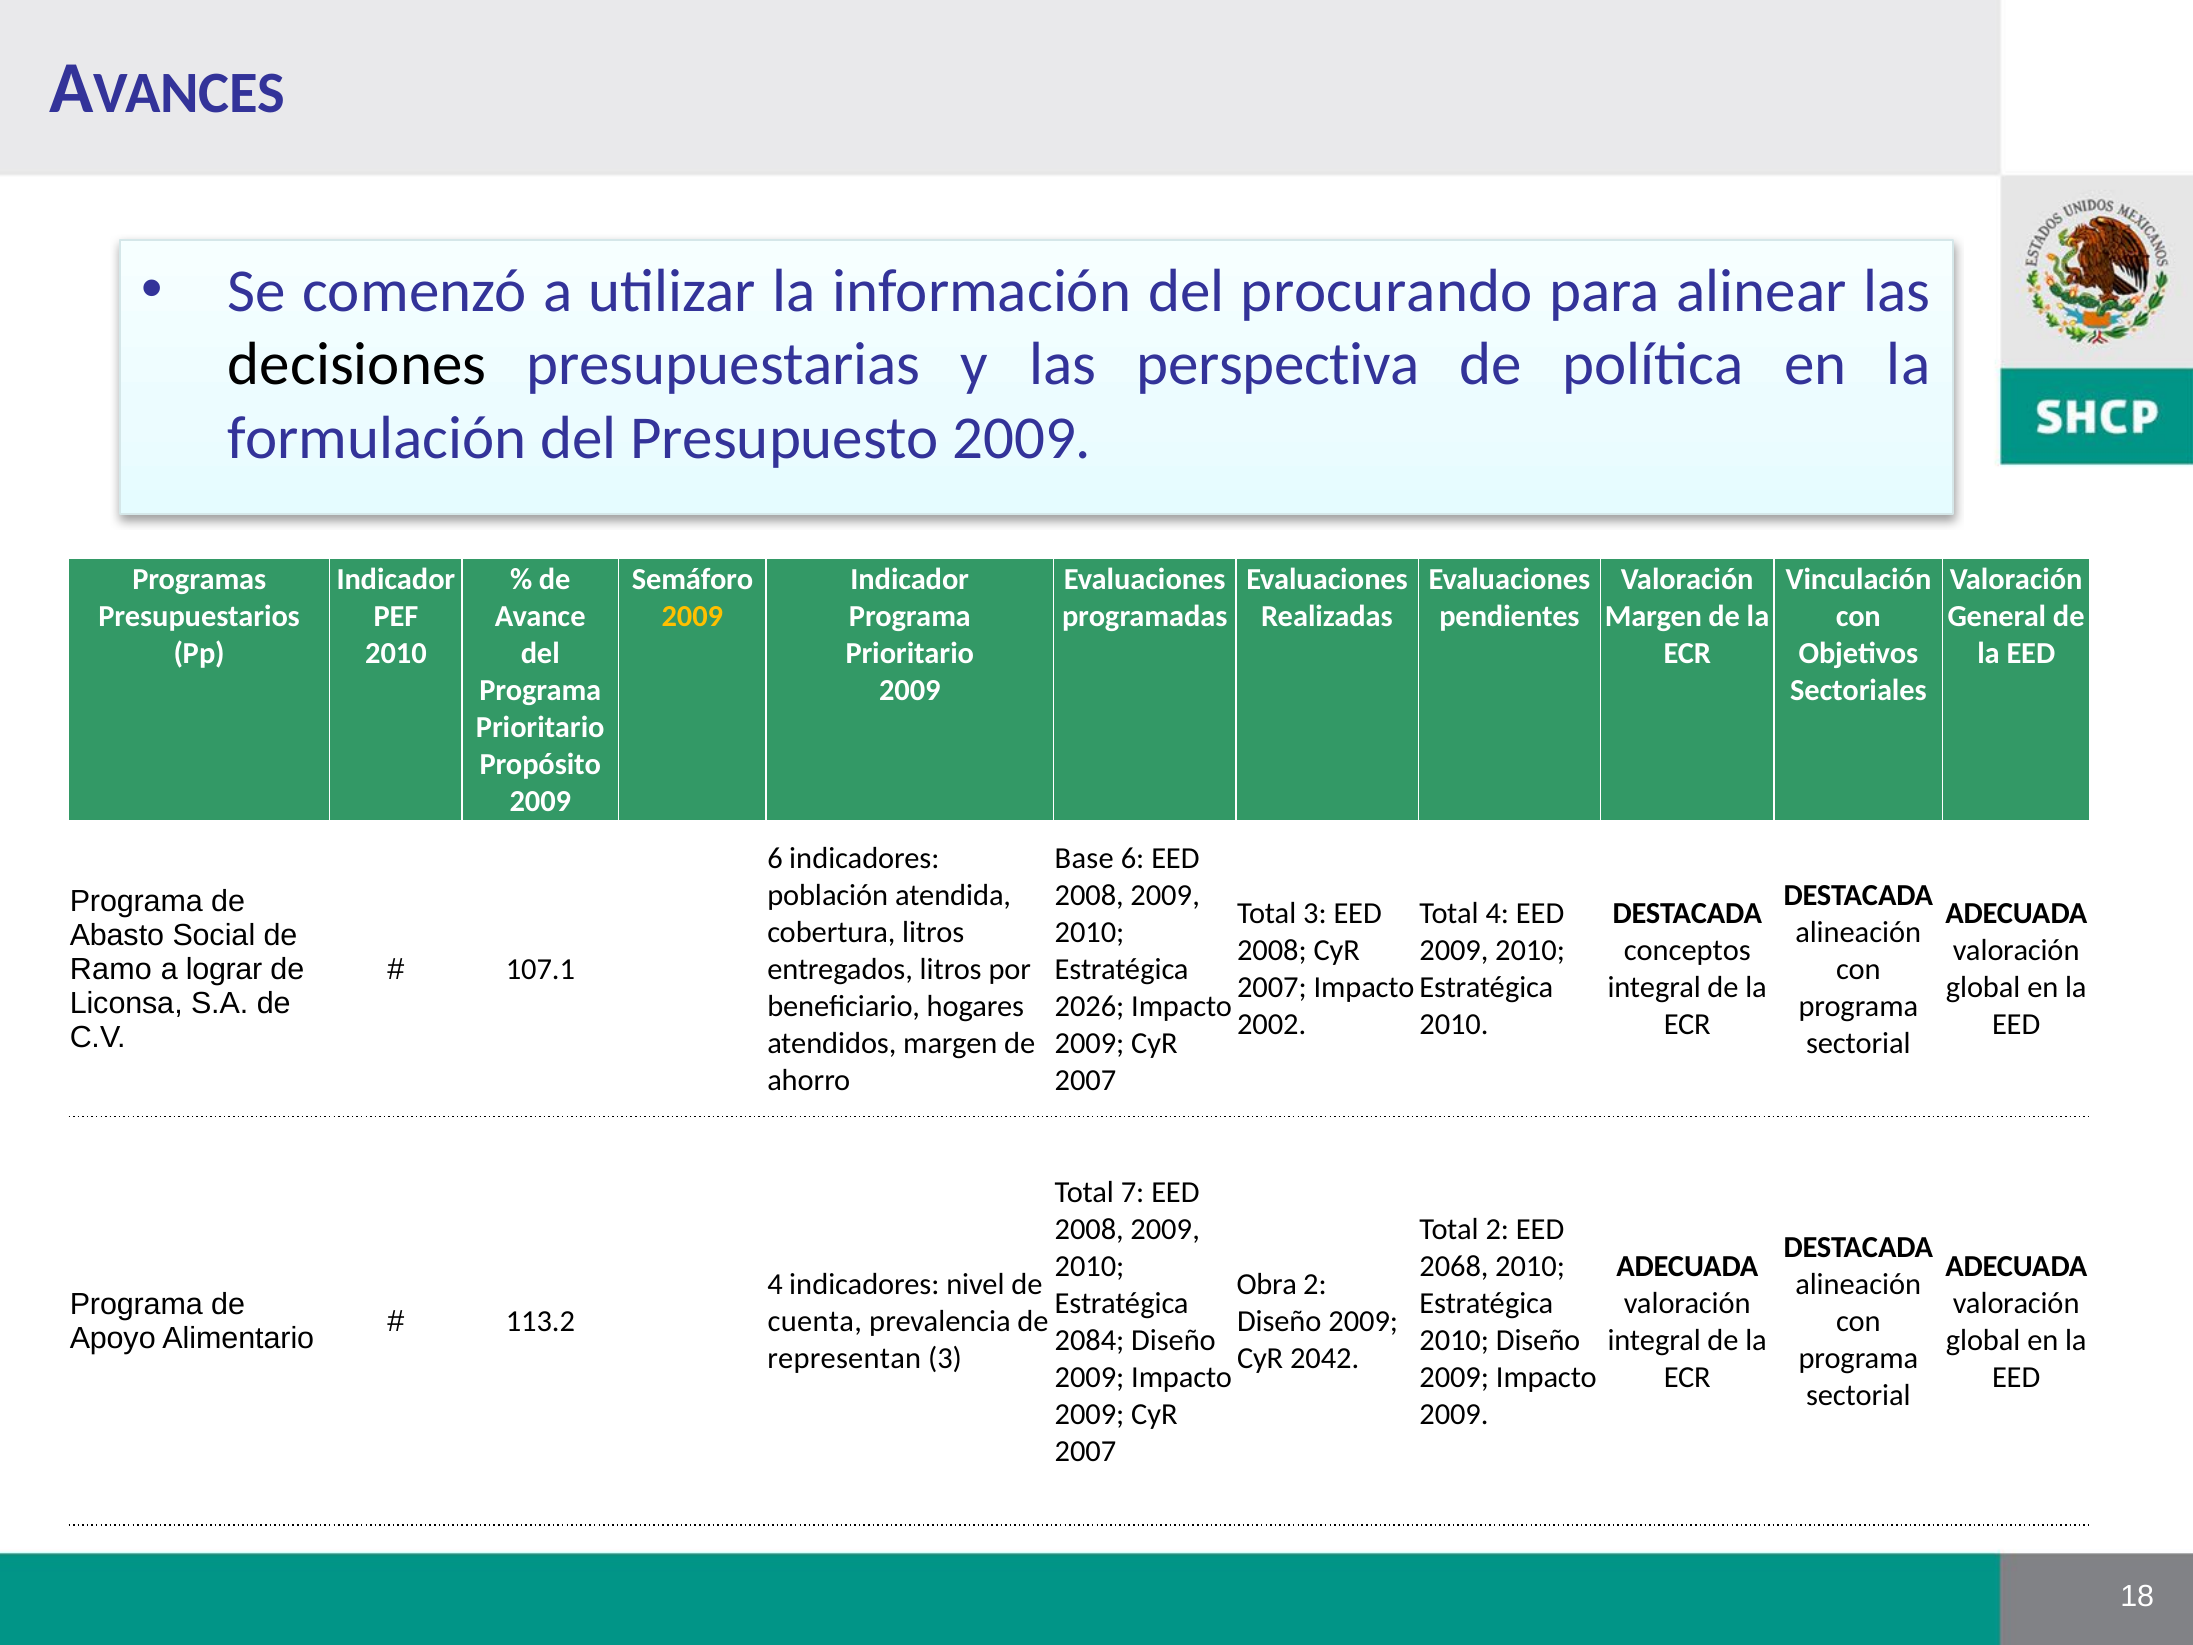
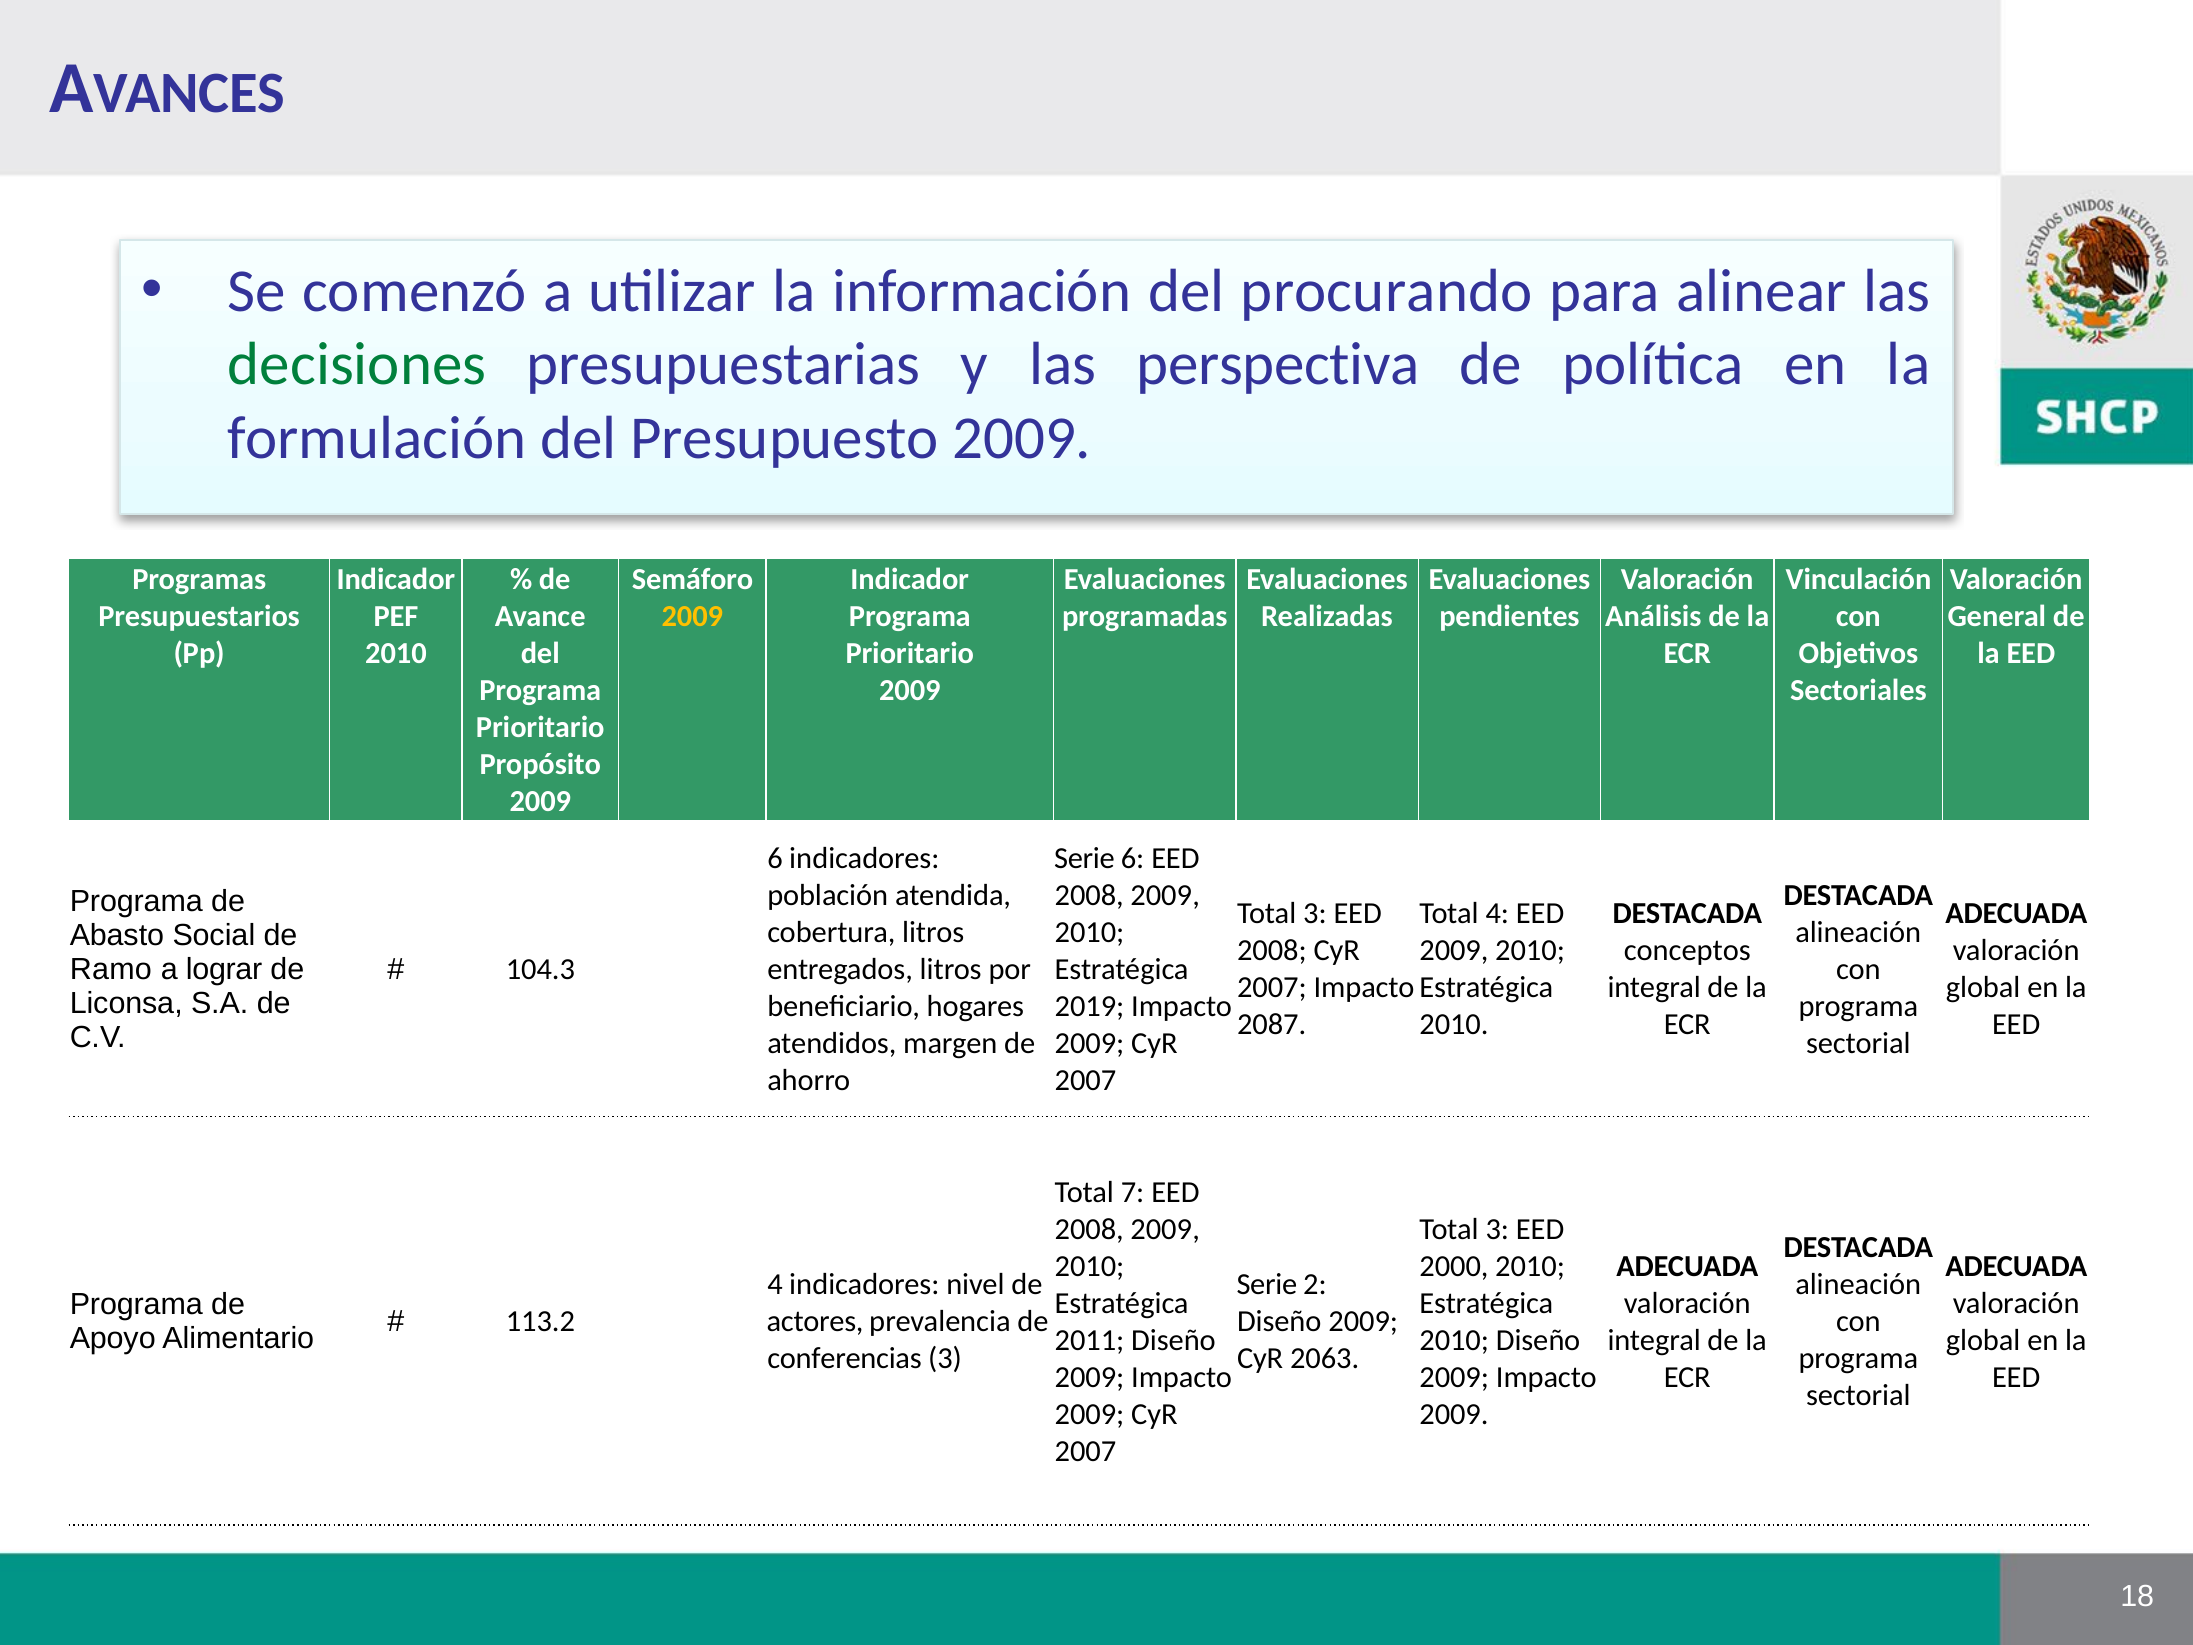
decisiones colour: black -> green (357, 365)
Margen: Margen -> Análisis (1653, 616)
Base: Base -> Serie (1084, 858)
107.1: 107.1 -> 104.3 (540, 969)
2026: 2026 -> 2019 (1090, 1006)
2002: 2002 -> 2087 (1272, 1024)
2: 2 -> 3 (1497, 1229)
2068: 2068 -> 2000 (1454, 1266)
Obra: Obra -> Serie (1267, 1285)
cuenta: cuenta -> actores (815, 1322)
2084: 2084 -> 2011 (1090, 1340)
representan: representan -> conferencias (844, 1358)
2042: 2042 -> 2063 (1325, 1358)
